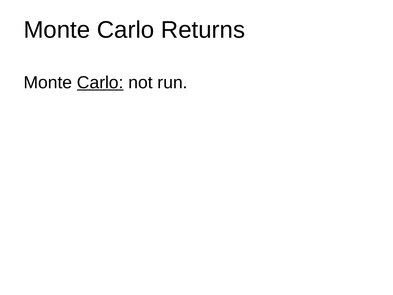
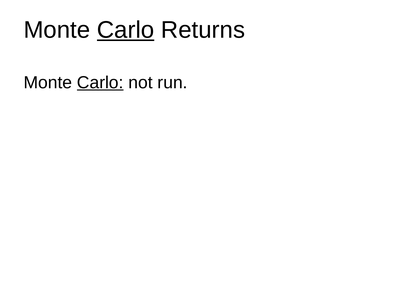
Carlo underline: none -> present (126, 30)
